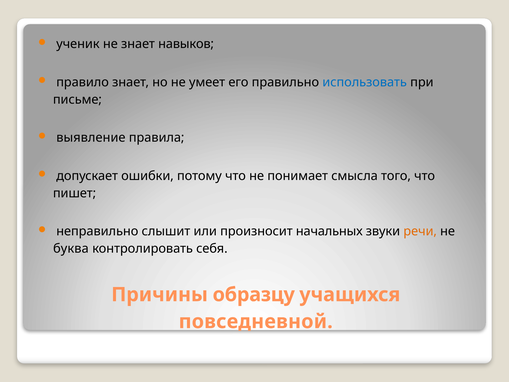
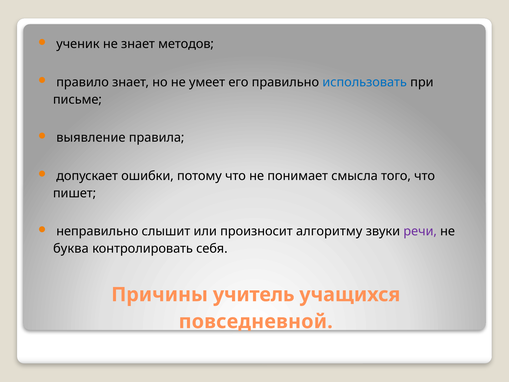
навыков: навыков -> методов (186, 44)
начальных: начальных -> алгоритму (329, 231)
речи colour: orange -> purple (420, 231)
образцу: образцу -> учитель (254, 294)
